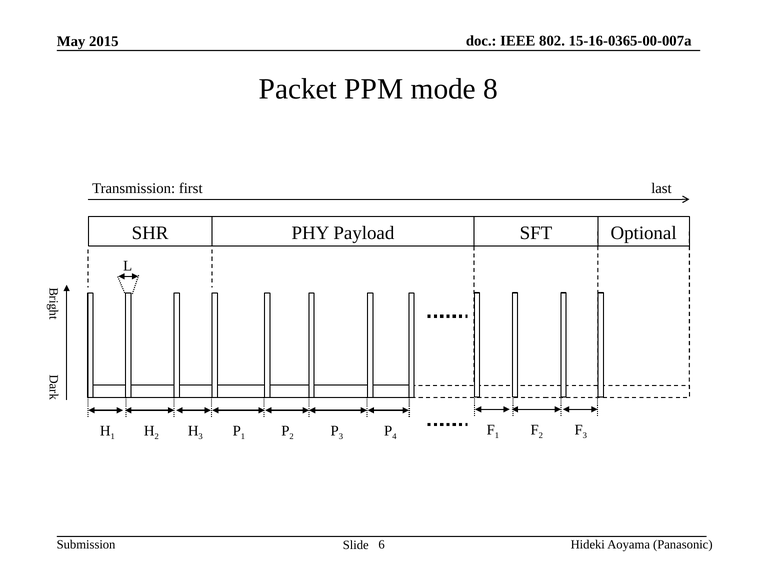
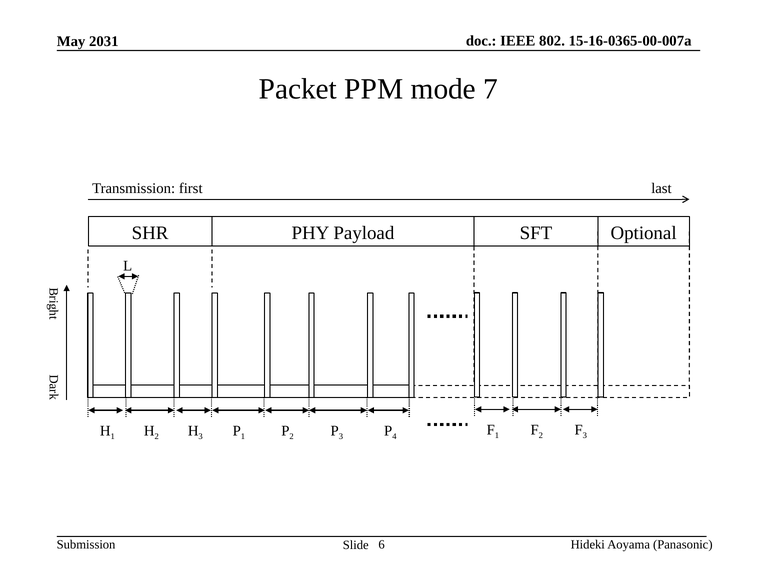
2015: 2015 -> 2031 (104, 41)
8: 8 -> 7 (491, 89)
